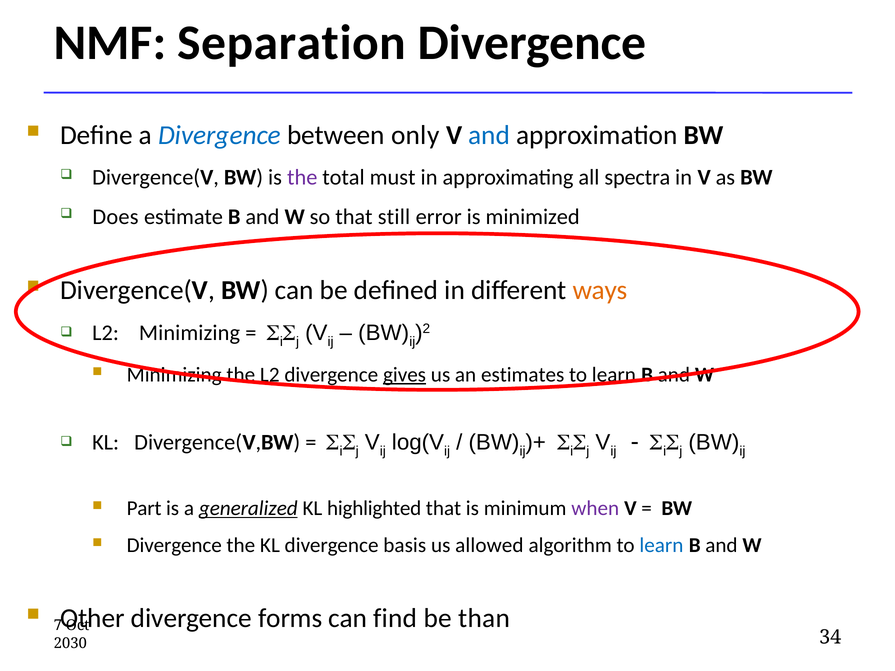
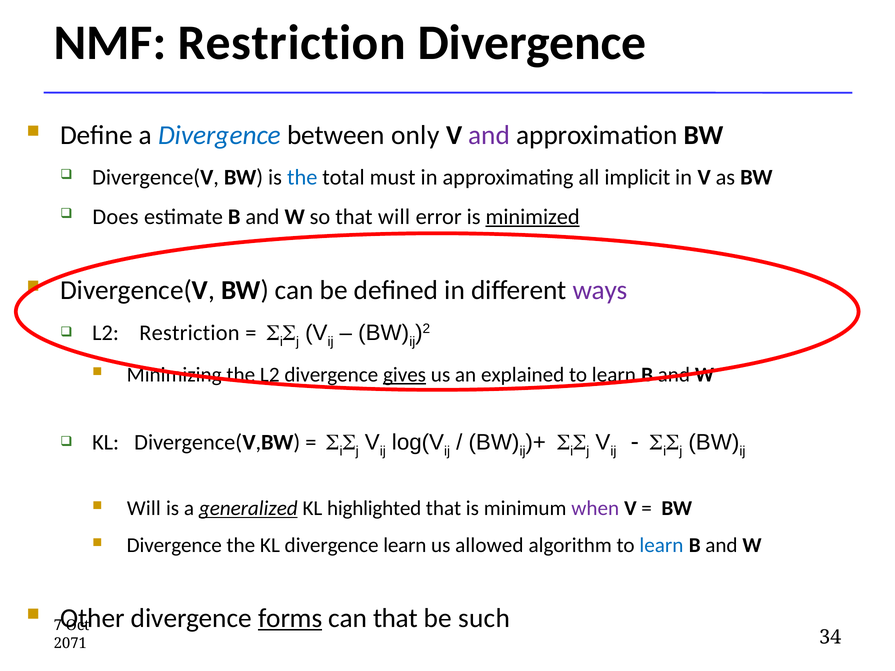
NMF Separation: Separation -> Restriction (292, 43)
and colour: blue -> purple (489, 135)
the colour: purple -> blue (302, 177)
spectra: spectra -> implicit (637, 177)
that still: still -> will (394, 217)
minimized underline: none -> present (533, 217)
ways colour: orange -> purple (600, 290)
L2 Minimizing: Minimizing -> Restriction (189, 333)
estimates: estimates -> explained (523, 375)
Part: Part -> Will (144, 509)
divergence basis: basis -> learn (405, 546)
forms underline: none -> present (290, 618)
can find: find -> that (396, 618)
than: than -> such (484, 618)
2030: 2030 -> 2071 (70, 643)
